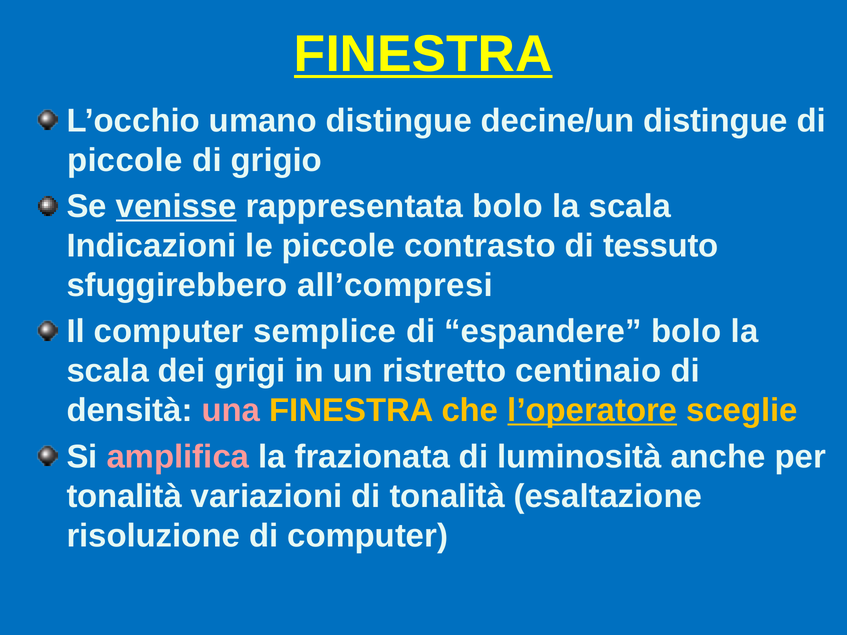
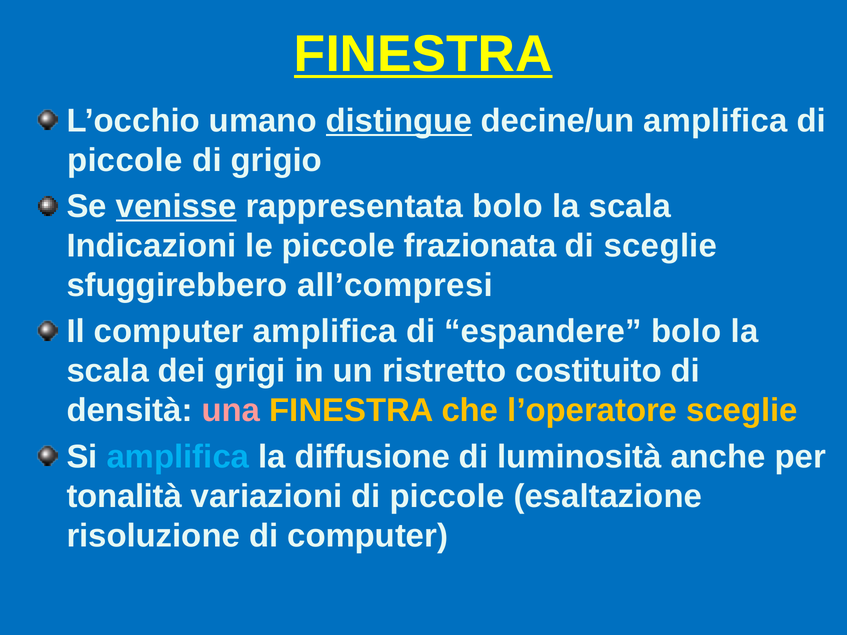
distingue underline: none -> present (399, 121)
decine/un distingue: distingue -> amplifica (715, 121)
contrasto: contrasto -> frazionata (480, 246)
di tessuto: tessuto -> sceglie (660, 246)
computer semplice: semplice -> amplifica (325, 332)
centinaio: centinaio -> costituito (589, 371)
l’operatore underline: present -> none (592, 411)
amplifica colour: pink -> light blue (178, 457)
frazionata: frazionata -> diffusione (372, 457)
variazioni di tonalità: tonalità -> piccole (447, 496)
